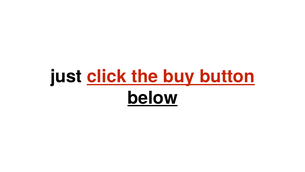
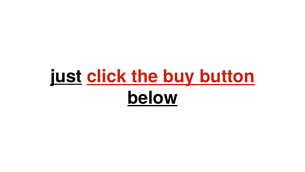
just underline: none -> present (66, 76)
